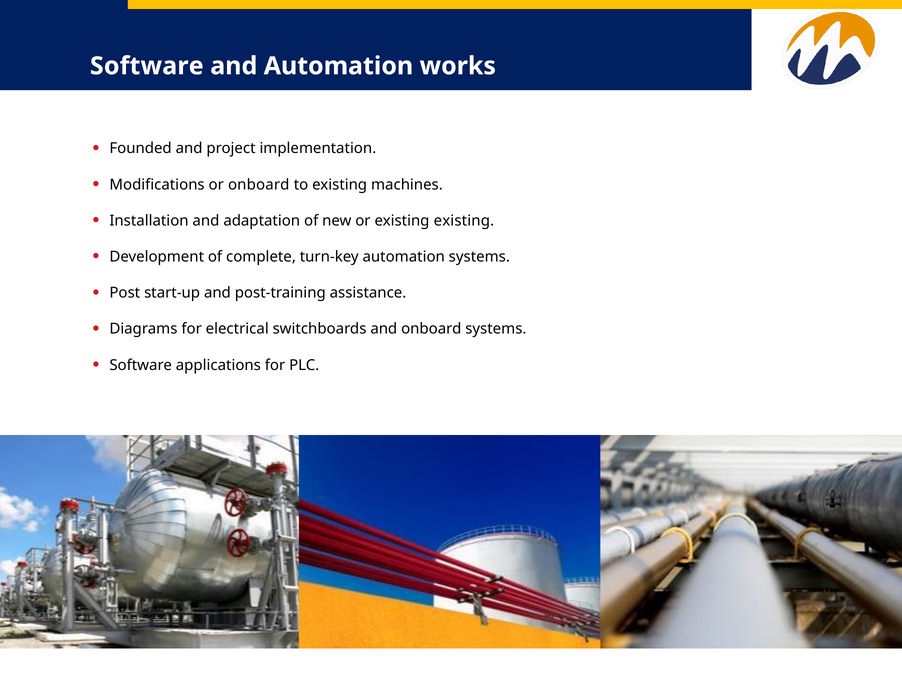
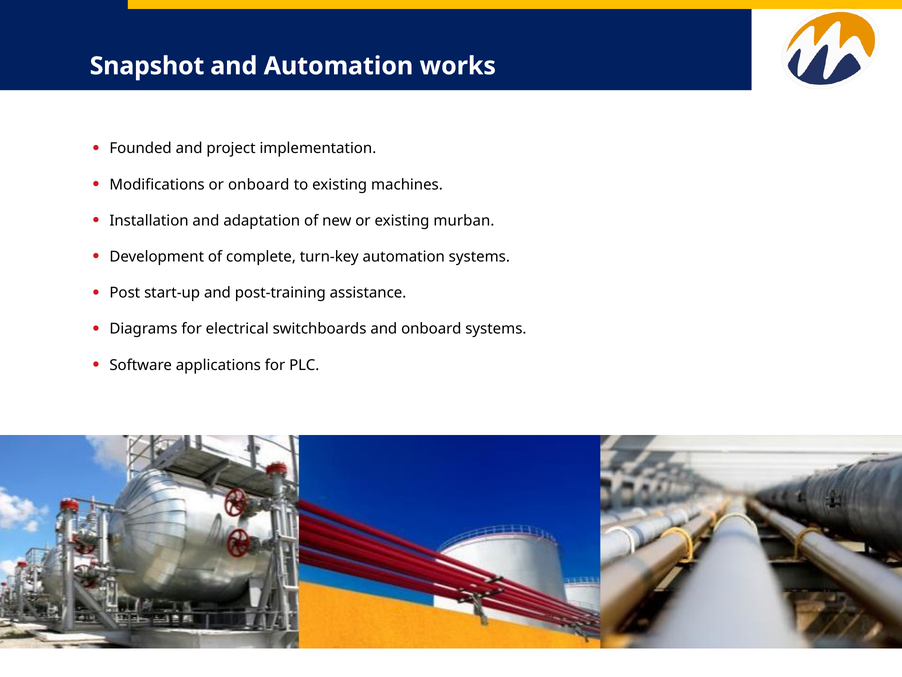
Software: Software -> Snapshot (147, 66)
existing existing: existing -> murban (464, 221)
